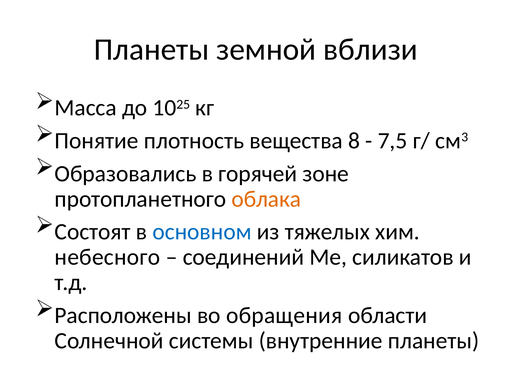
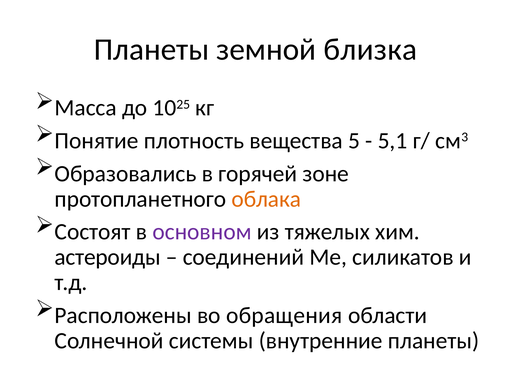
вблизи: вблизи -> близка (370, 50)
8: 8 -> 5 (354, 141)
7,5: 7,5 -> 5,1 (393, 141)
основном colour: blue -> purple (202, 232)
небесного: небесного -> астероиды (108, 257)
